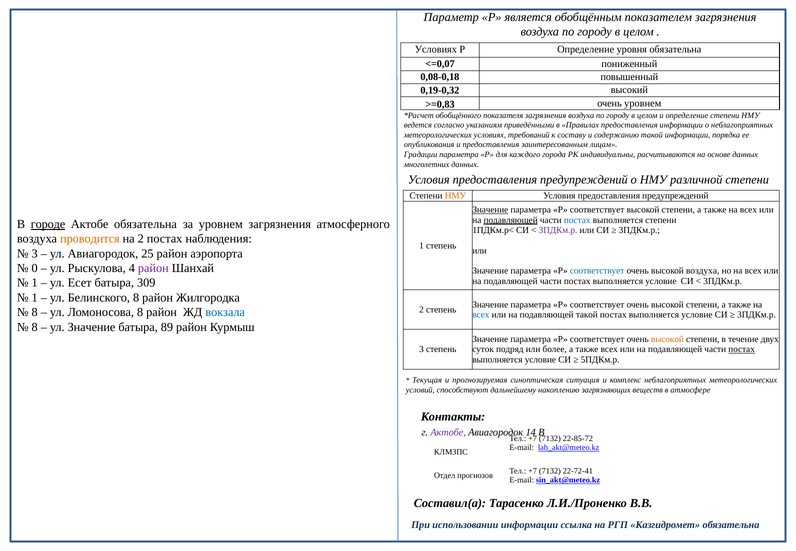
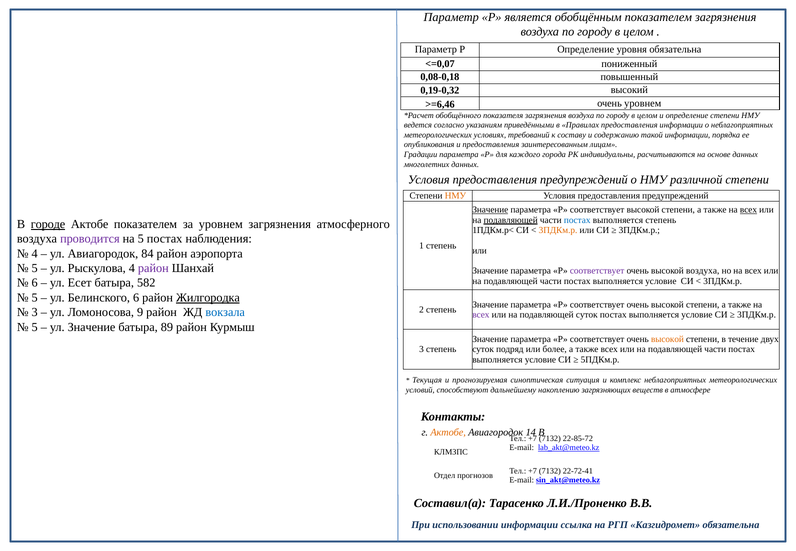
Условиях: Условиях -> Параметр (436, 49)
>=0,83: >=0,83 -> >=6,46 (440, 104)
всех underline: none -> present (748, 210)
выполняется степени: степени -> степень (661, 220)
Актобе обязательна: обязательна -> показателем (146, 224)
3ПДКм.р colour: purple -> orange (558, 230)
проводится colour: orange -> purple (90, 239)
на 2: 2 -> 5 (141, 239)
3: 3 -> 4 (35, 254)
25: 25 -> 84 (147, 254)
0: 0 -> 5 (35, 268)
соответствует colour: blue -> purple (597, 271)
1: 1 -> 6 (35, 283)
309: 309 -> 582 (146, 283)
1: 1 -> 5 (35, 298)
Белинского 8: 8 -> 6 (136, 298)
Жилгородка underline: none -> present (208, 298)
8: 8 -> 3 (35, 312)
Ломоносова 8: 8 -> 9 (140, 312)
всех colour: blue -> purple (481, 315)
подавляющей такой: такой -> суток (587, 315)
8: 8 -> 5 (35, 327)
постах underline: present -> none (742, 349)
Актобе colour: purple -> orange (448, 432)
